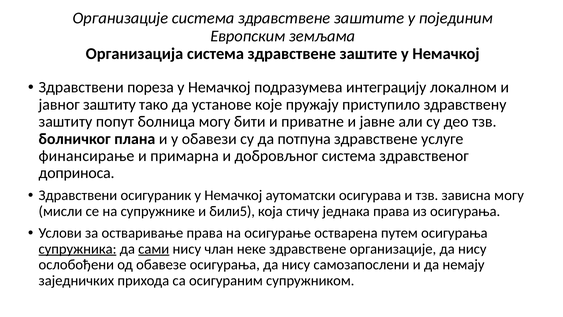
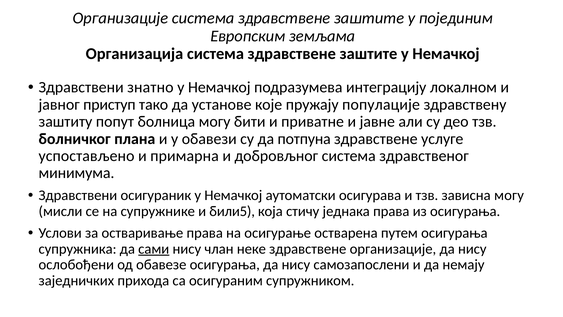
пореза: пореза -> знатно (150, 87)
јавног заштиту: заштиту -> приступ (109, 104)
приступило: приступило -> популације (381, 104)
финансирање: финансирање -> успостављено (87, 156)
доприноса: доприноса -> минимума (77, 173)
супружника underline: present -> none (78, 249)
